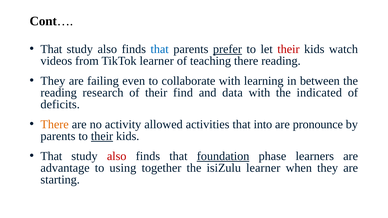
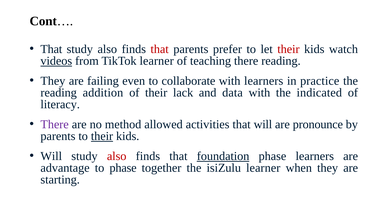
that colour: blue -> red (160, 49)
prefer underline: present -> none (227, 49)
videos underline: none -> present (56, 61)
with learning: learning -> learners (264, 81)
between: between -> practice (320, 81)
research: research -> addition (103, 93)
find: find -> lack (183, 93)
deficits: deficits -> literacy (60, 105)
There colour: orange -> purple (55, 125)
activity: activity -> method (123, 125)
that into: into -> will (263, 125)
That: That -> Will (51, 156)
to using: using -> phase (123, 168)
